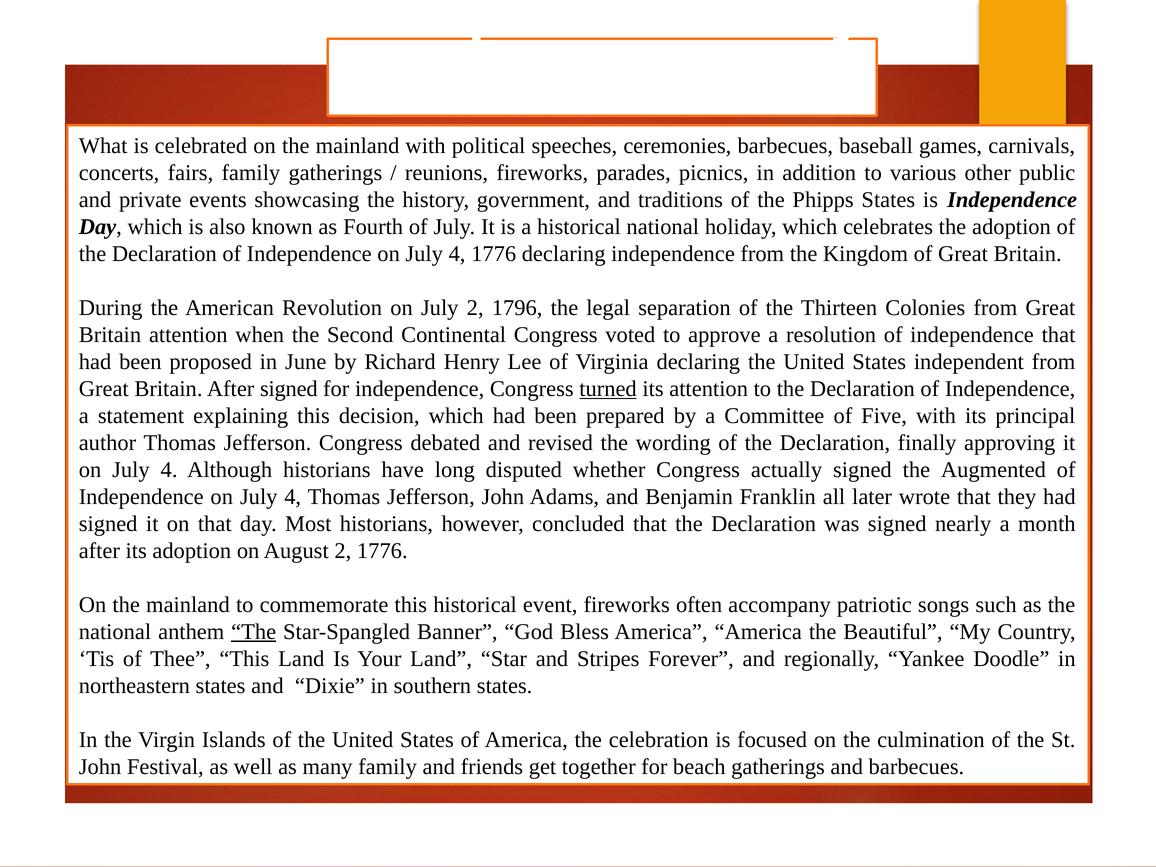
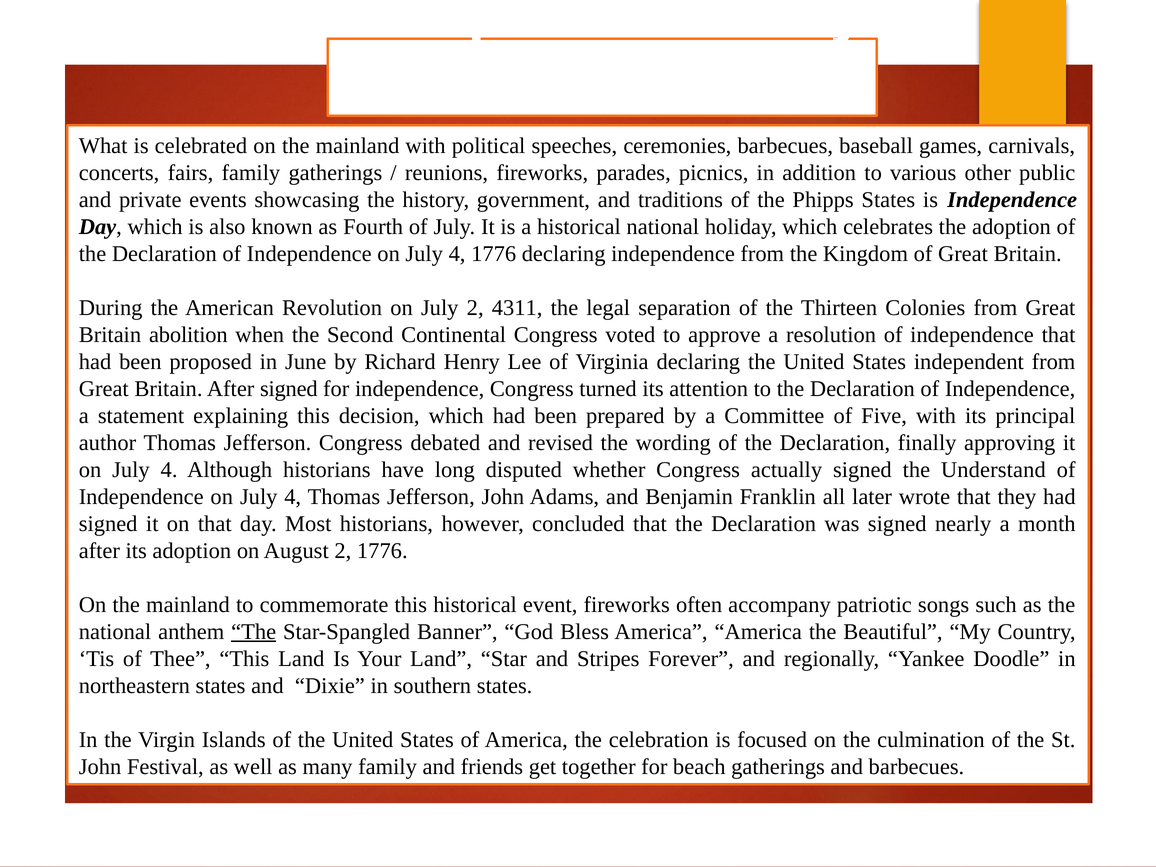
1796: 1796 -> 4311 (517, 308)
Britain attention: attention -> abolition (188, 335)
turned underline: present -> none (608, 389)
Augmented: Augmented -> Understand (993, 470)
